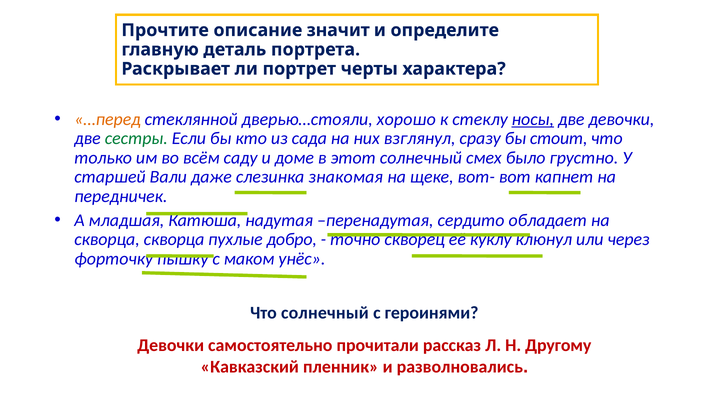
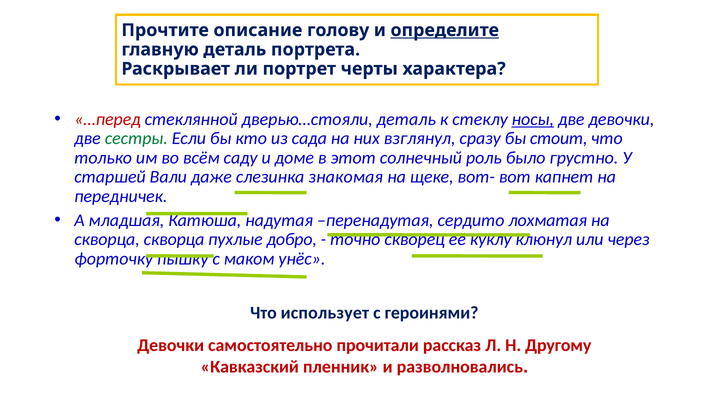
значит: значит -> голову (338, 30)
определите underline: none -> present (445, 30)
…перед colour: orange -> red (107, 119)
дверью…стояли хорошо: хорошо -> деталь (406, 119)
смех: смех -> роль (484, 158)
обладает: обладает -> лохматая (548, 220)
Что солнечный: солнечный -> использует (325, 312)
